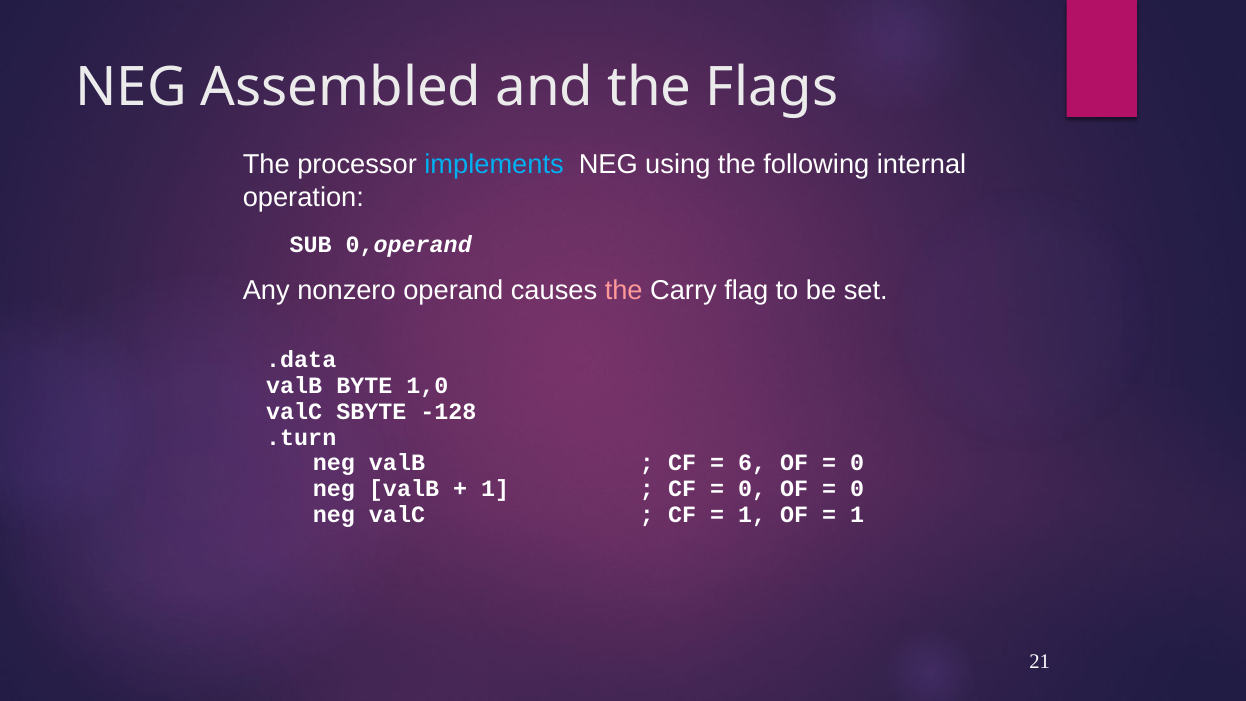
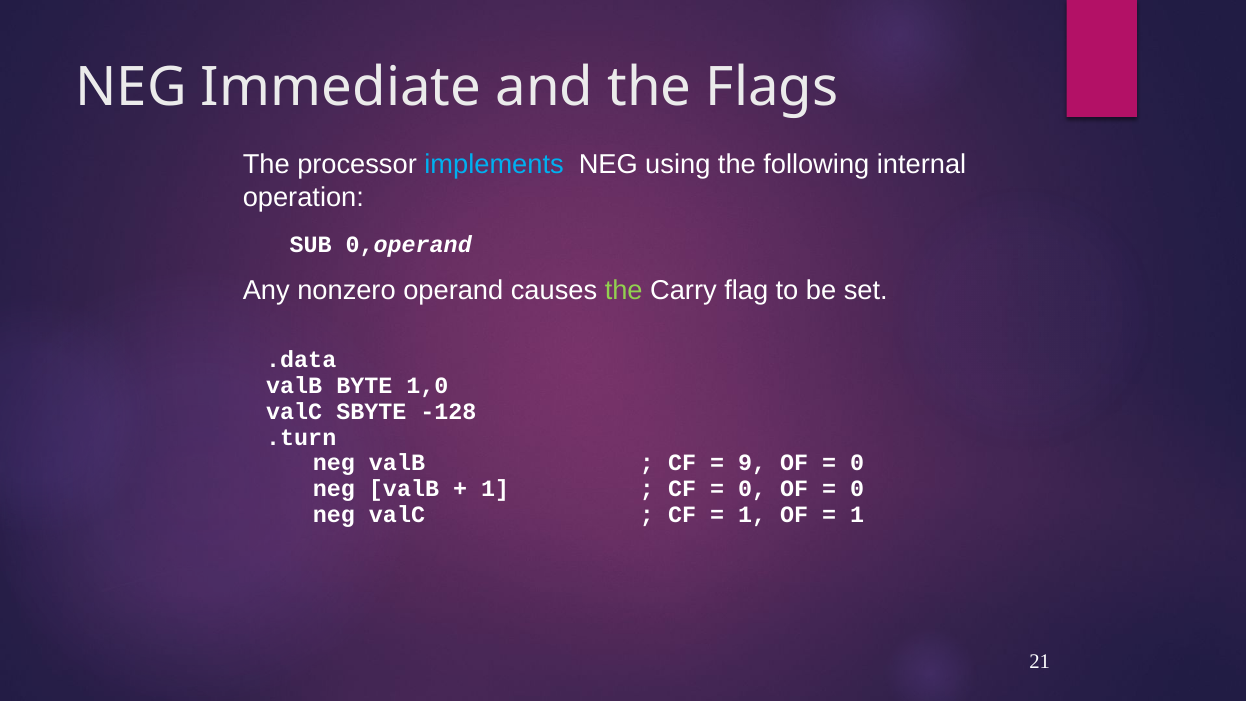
Assembled: Assembled -> Immediate (341, 87)
the colour: pink -> light green (624, 290)
6: 6 -> 9 (752, 463)
